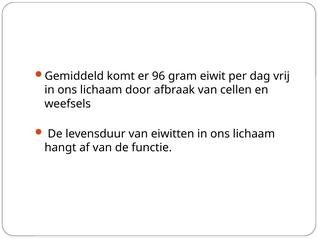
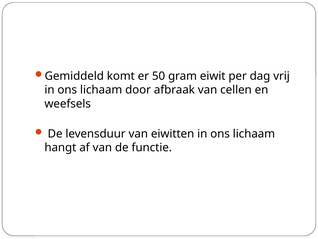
96: 96 -> 50 (159, 76)
